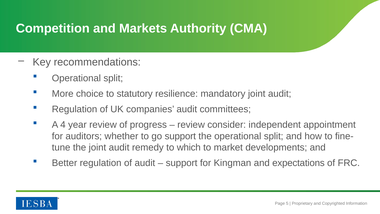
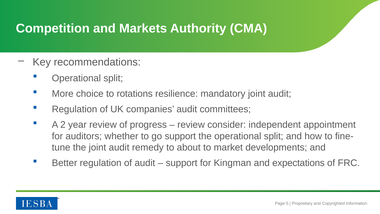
statutory: statutory -> rotations (135, 94)
4: 4 -> 2 (63, 125)
which: which -> about (189, 147)
